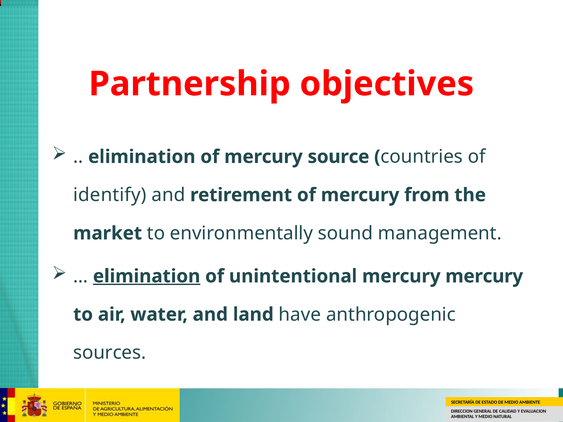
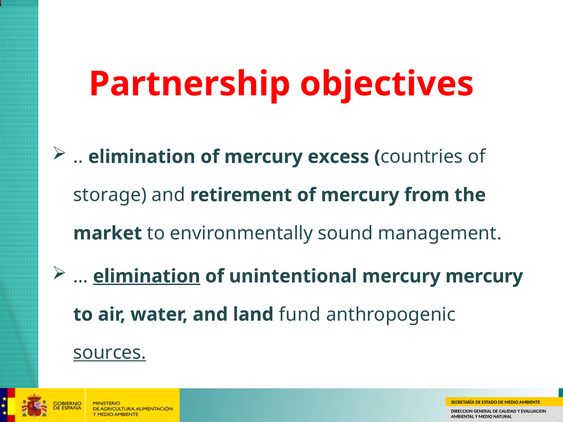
source: source -> excess (338, 157)
identify: identify -> storage (110, 195)
have: have -> fund (300, 315)
sources underline: none -> present (110, 353)
